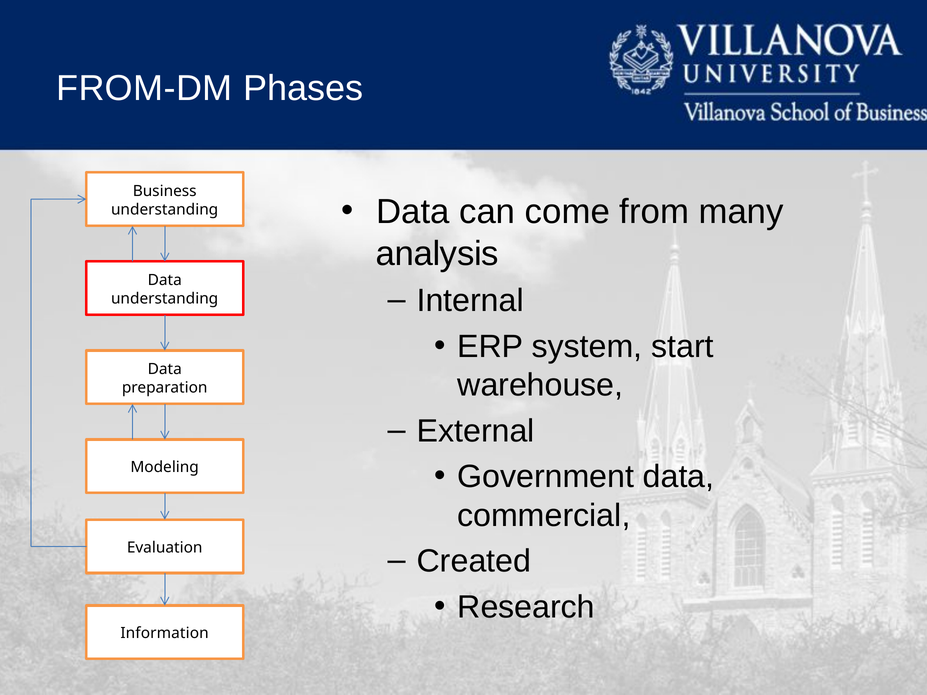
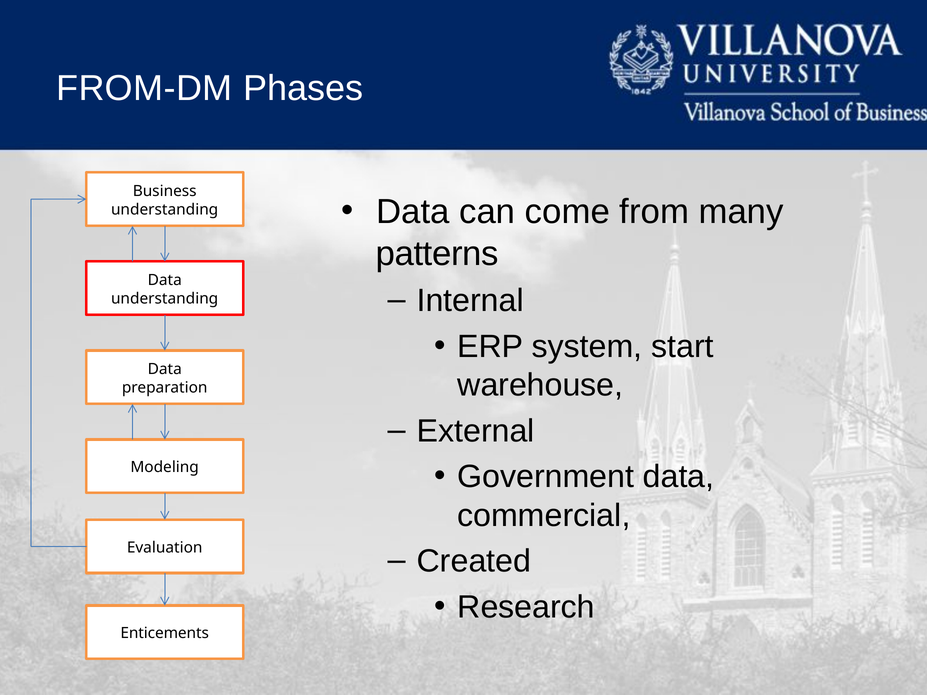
analysis: analysis -> patterns (437, 254)
Information: Information -> Enticements (165, 634)
